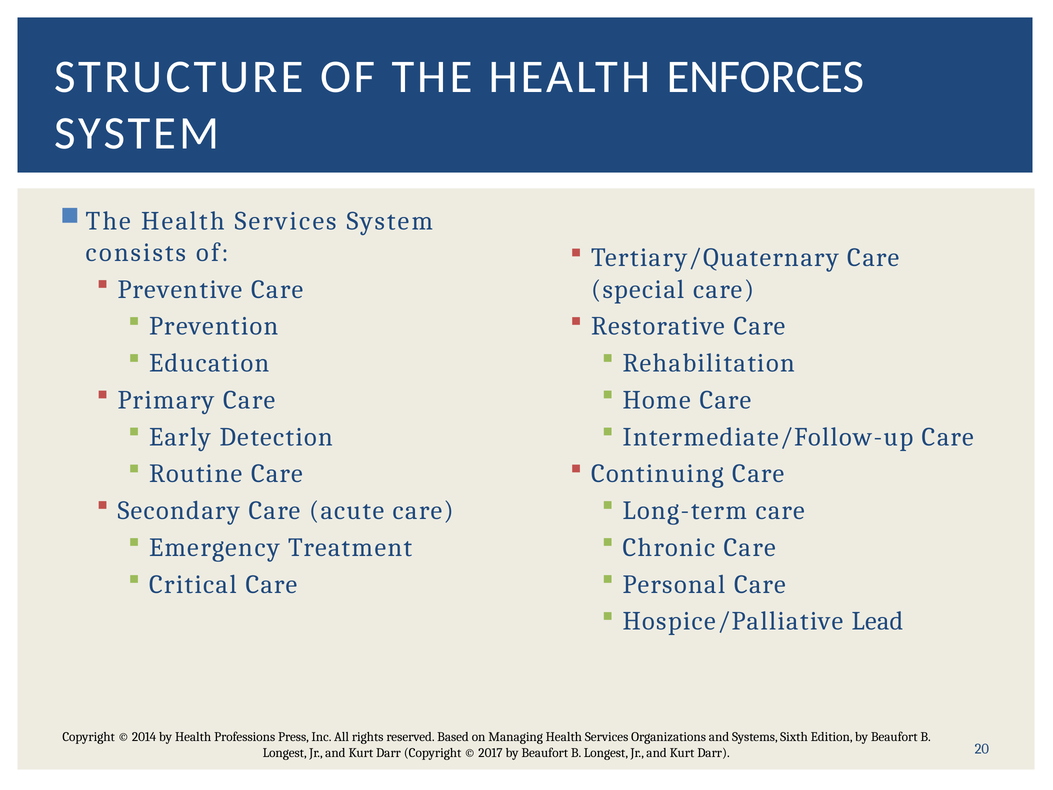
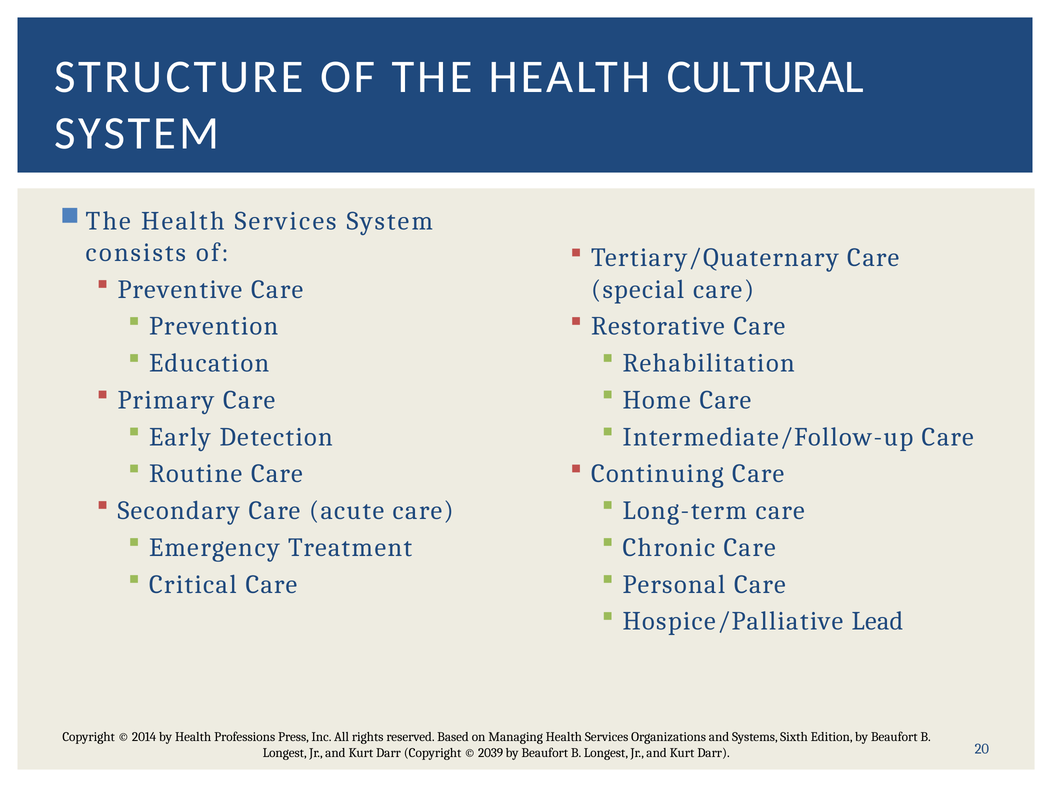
ENFORCES: ENFORCES -> CULTURAL (765, 77)
2017: 2017 -> 2039 (491, 753)
